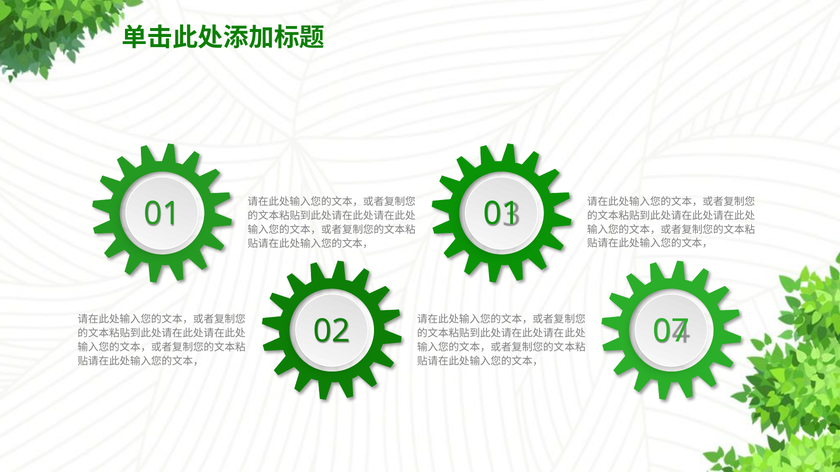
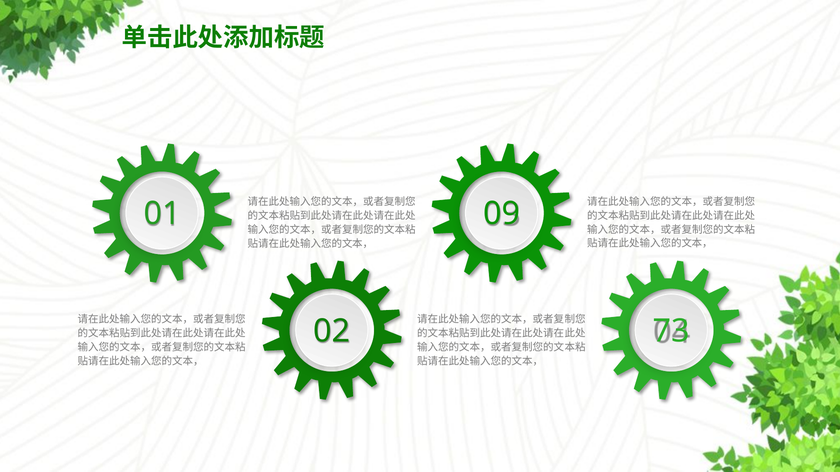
01 01: 01 -> 09 (502, 214)
07: 07 -> 73 (671, 331)
